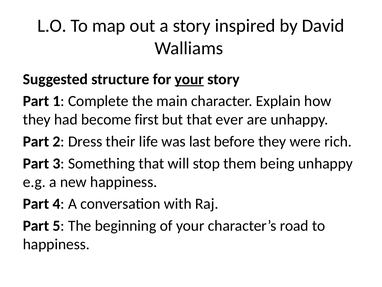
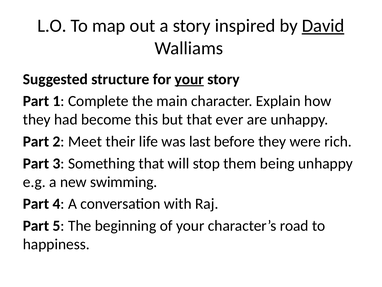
David underline: none -> present (323, 26)
first: first -> this (147, 119)
Dress: Dress -> Meet (85, 141)
new happiness: happiness -> swimming (124, 182)
